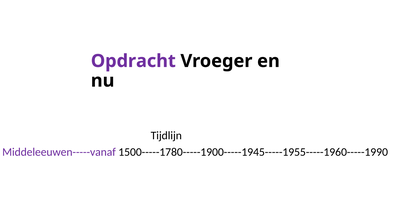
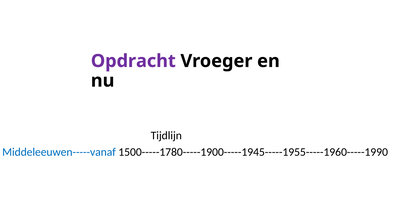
Middeleeuwen-----vanaf colour: purple -> blue (59, 152)
